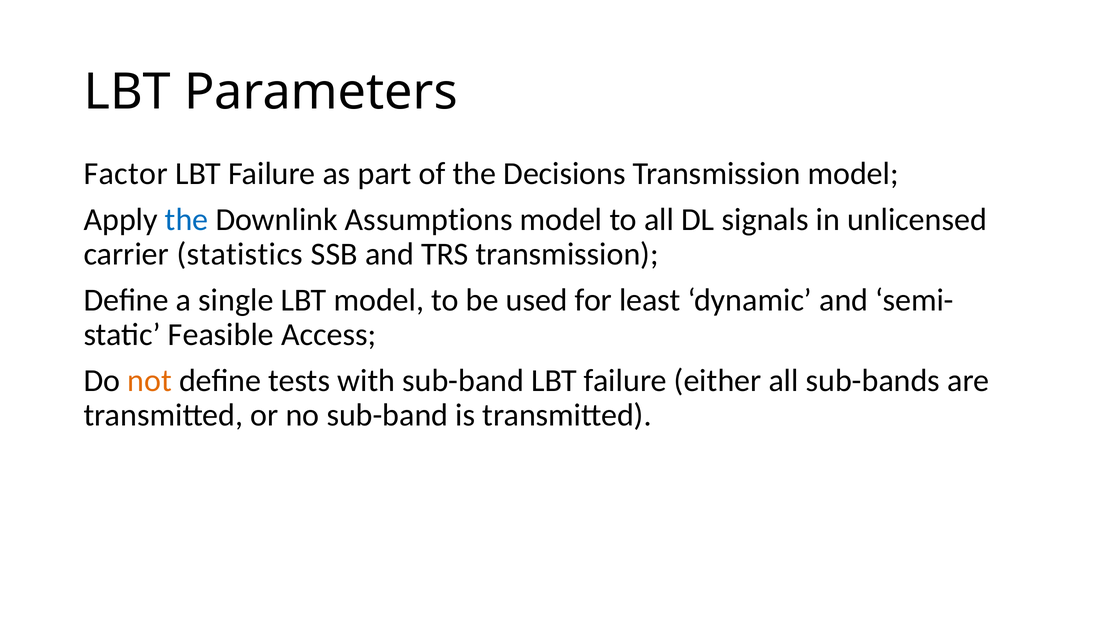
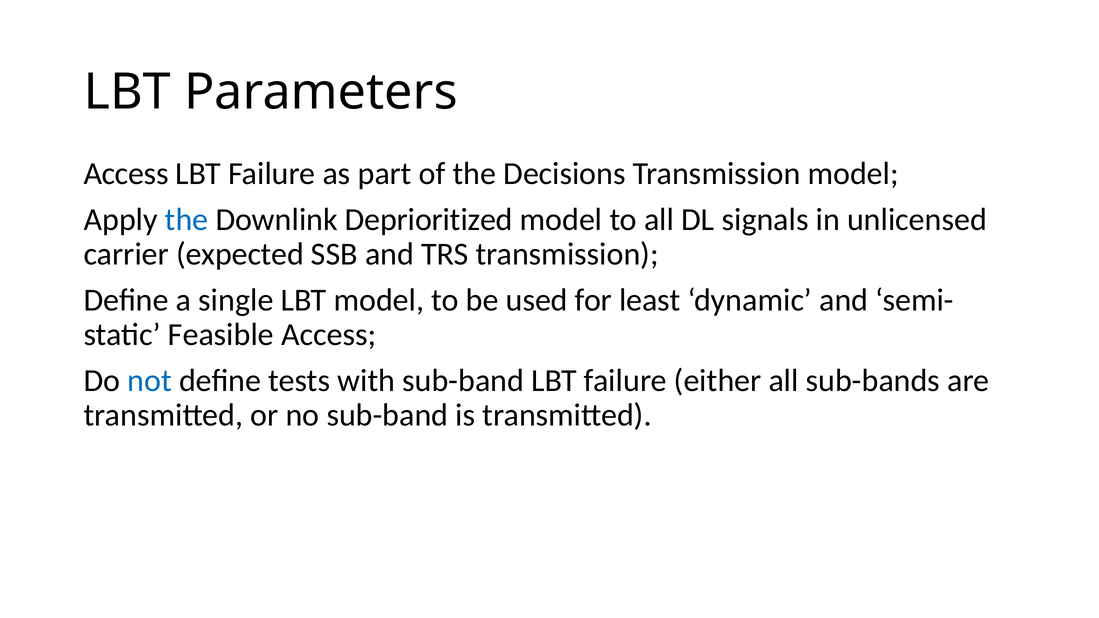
Factor: Factor -> Access (126, 174)
Assumptions: Assumptions -> Deprioritized (429, 220)
statistics: statistics -> expected (240, 254)
not colour: orange -> blue (150, 381)
